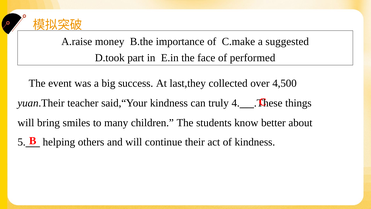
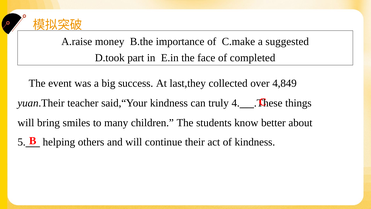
performed: performed -> completed (253, 58)
4,500: 4,500 -> 4,849 (285, 83)
